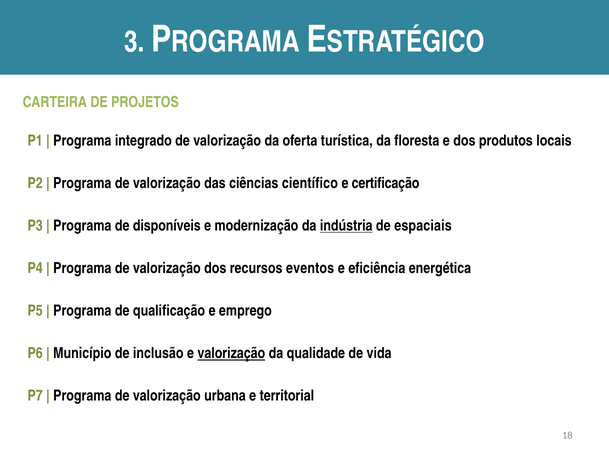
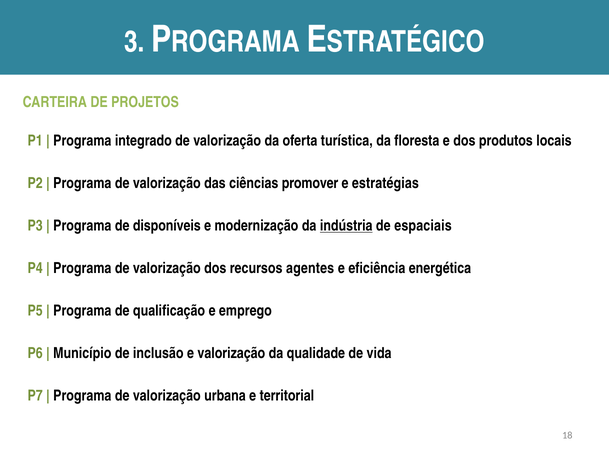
científico: científico -> promover (310, 183)
certificação: certificação -> estratégias (385, 183)
eventos: eventos -> agentes (310, 269)
valorização underline: present -> none (231, 354)
